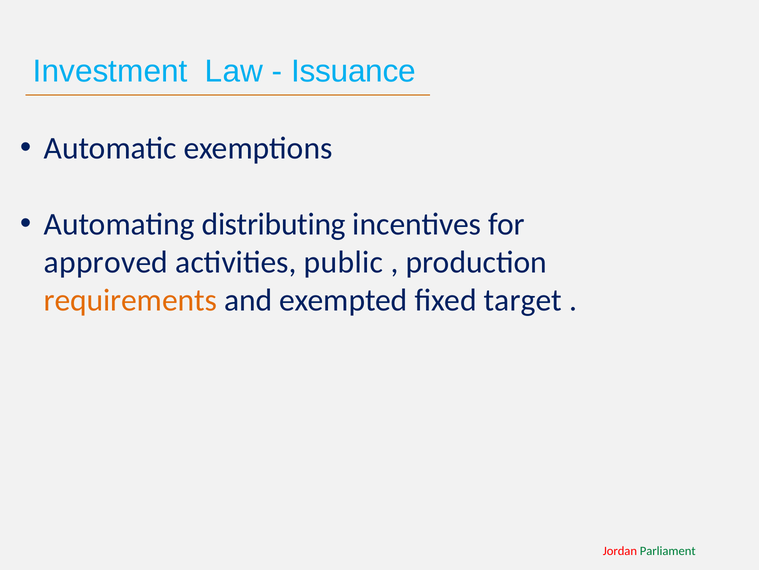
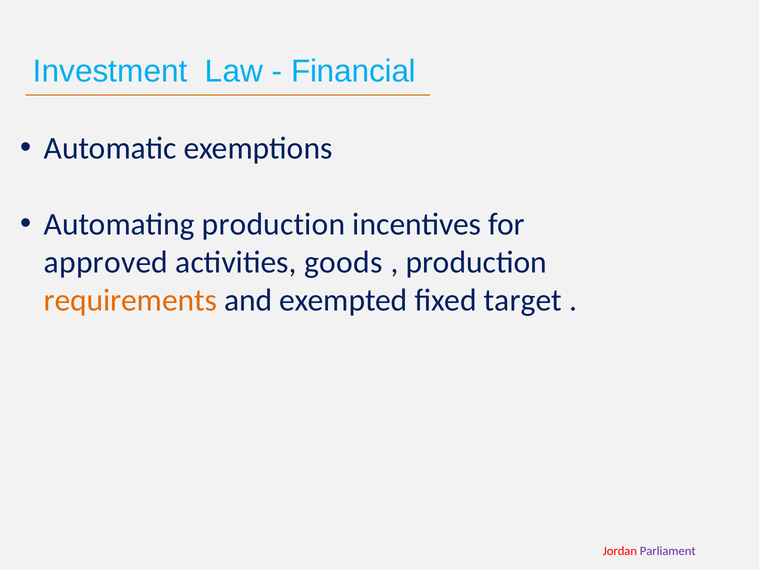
Issuance: Issuance -> Financial (353, 71)
Automating distributing: distributing -> production (273, 224)
public: public -> goods (343, 262)
Parliament colour: green -> purple (668, 550)
